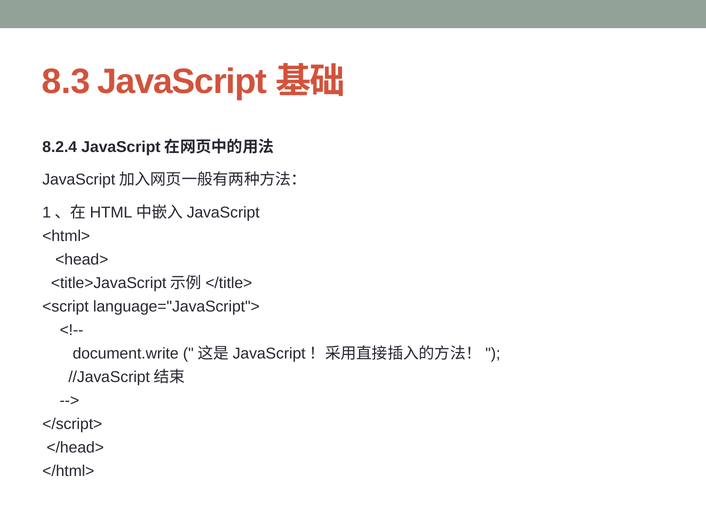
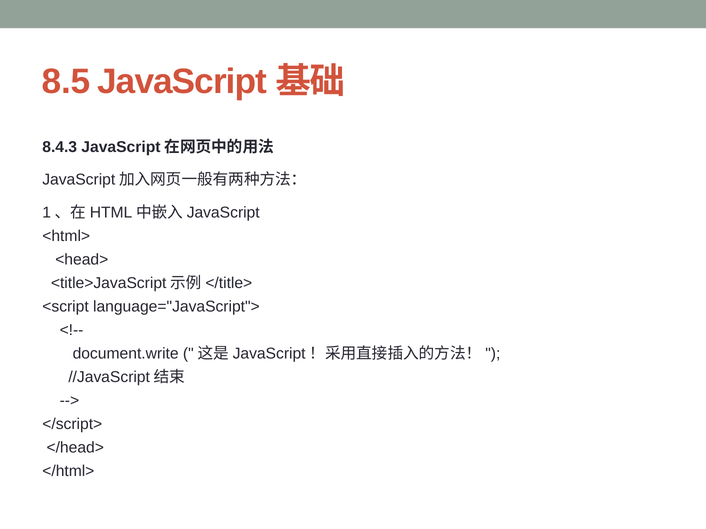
8.3: 8.3 -> 8.5 (66, 82)
8.2.4: 8.2.4 -> 8.4.3 (60, 147)
